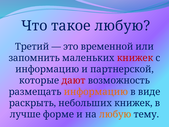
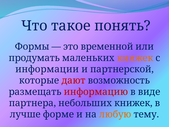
такое любую: любую -> понять (122, 26)
Третий: Третий -> Формы (32, 47)
запомнить: запомнить -> продумать (34, 58)
книжек colour: red -> orange (135, 58)
информацию: информацию -> информации (47, 69)
информацию colour: orange -> red (96, 92)
раскрыть: раскрыть -> партнера (32, 103)
